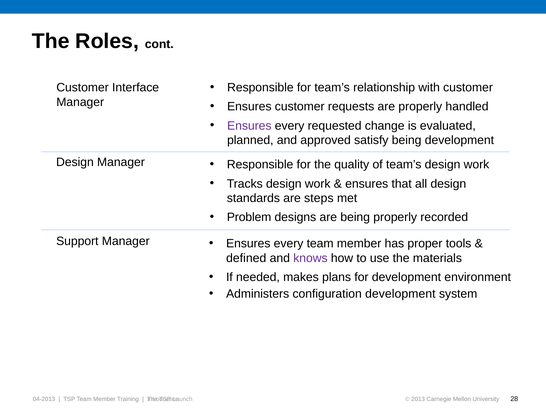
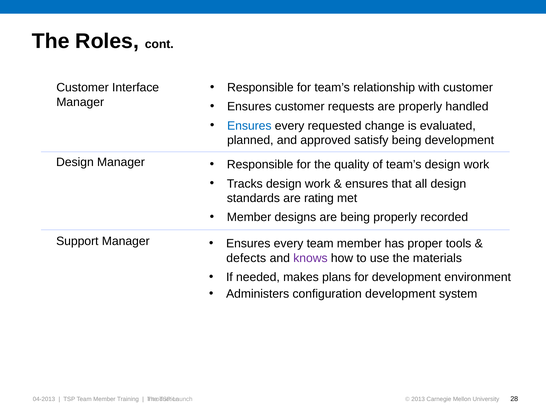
Ensures colour: purple -> blue (249, 126)
steps: steps -> rating (319, 198)
Problem: Problem -> Member (249, 218)
defined: defined -> defects (246, 258)
